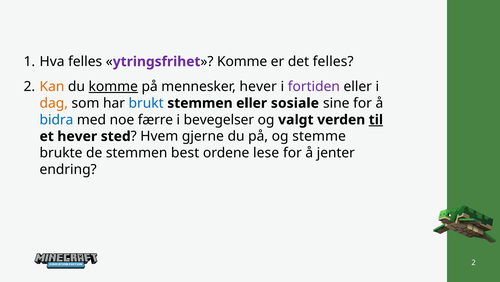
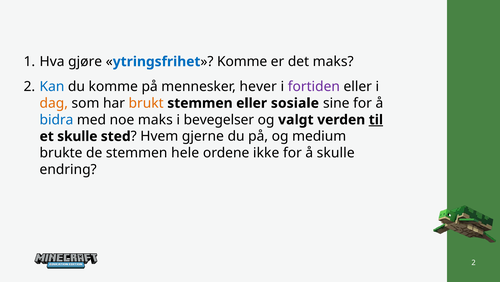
Hva felles: felles -> gjøre (85, 61)
ytringsfrihet colour: purple -> blue (157, 61)
det felles: felles -> maks (333, 61)
Kan colour: orange -> blue (52, 86)
komme underline: present -> none (113, 86)
brukt colour: blue -> orange (146, 103)
noe færre: færre -> maks (155, 119)
et hever: hever -> skulle (77, 136)
stemme: stemme -> medium (319, 136)
best: best -> hele (185, 153)
lese: lese -> ikke (266, 153)
å jenter: jenter -> skulle (336, 153)
